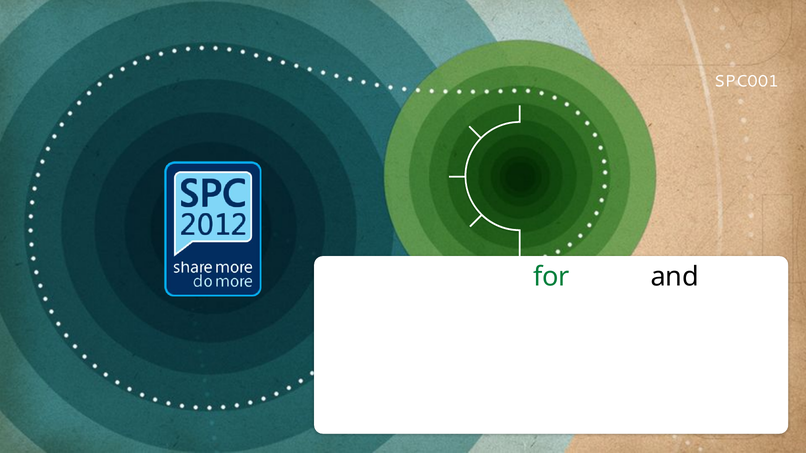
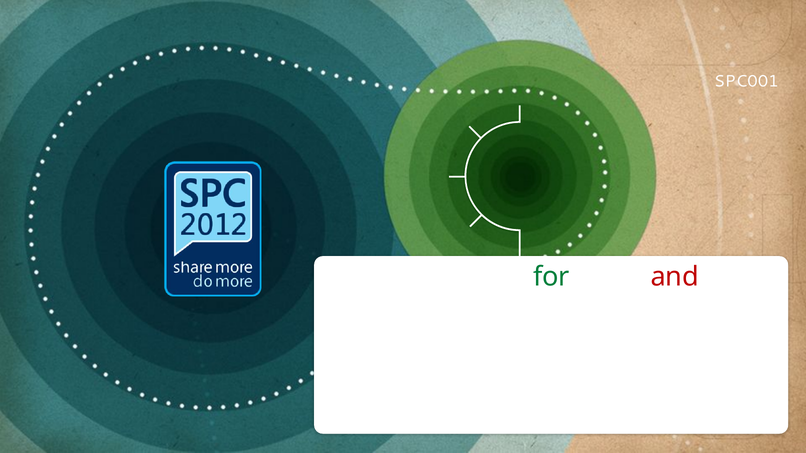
and colour: black -> red (675, 277)
